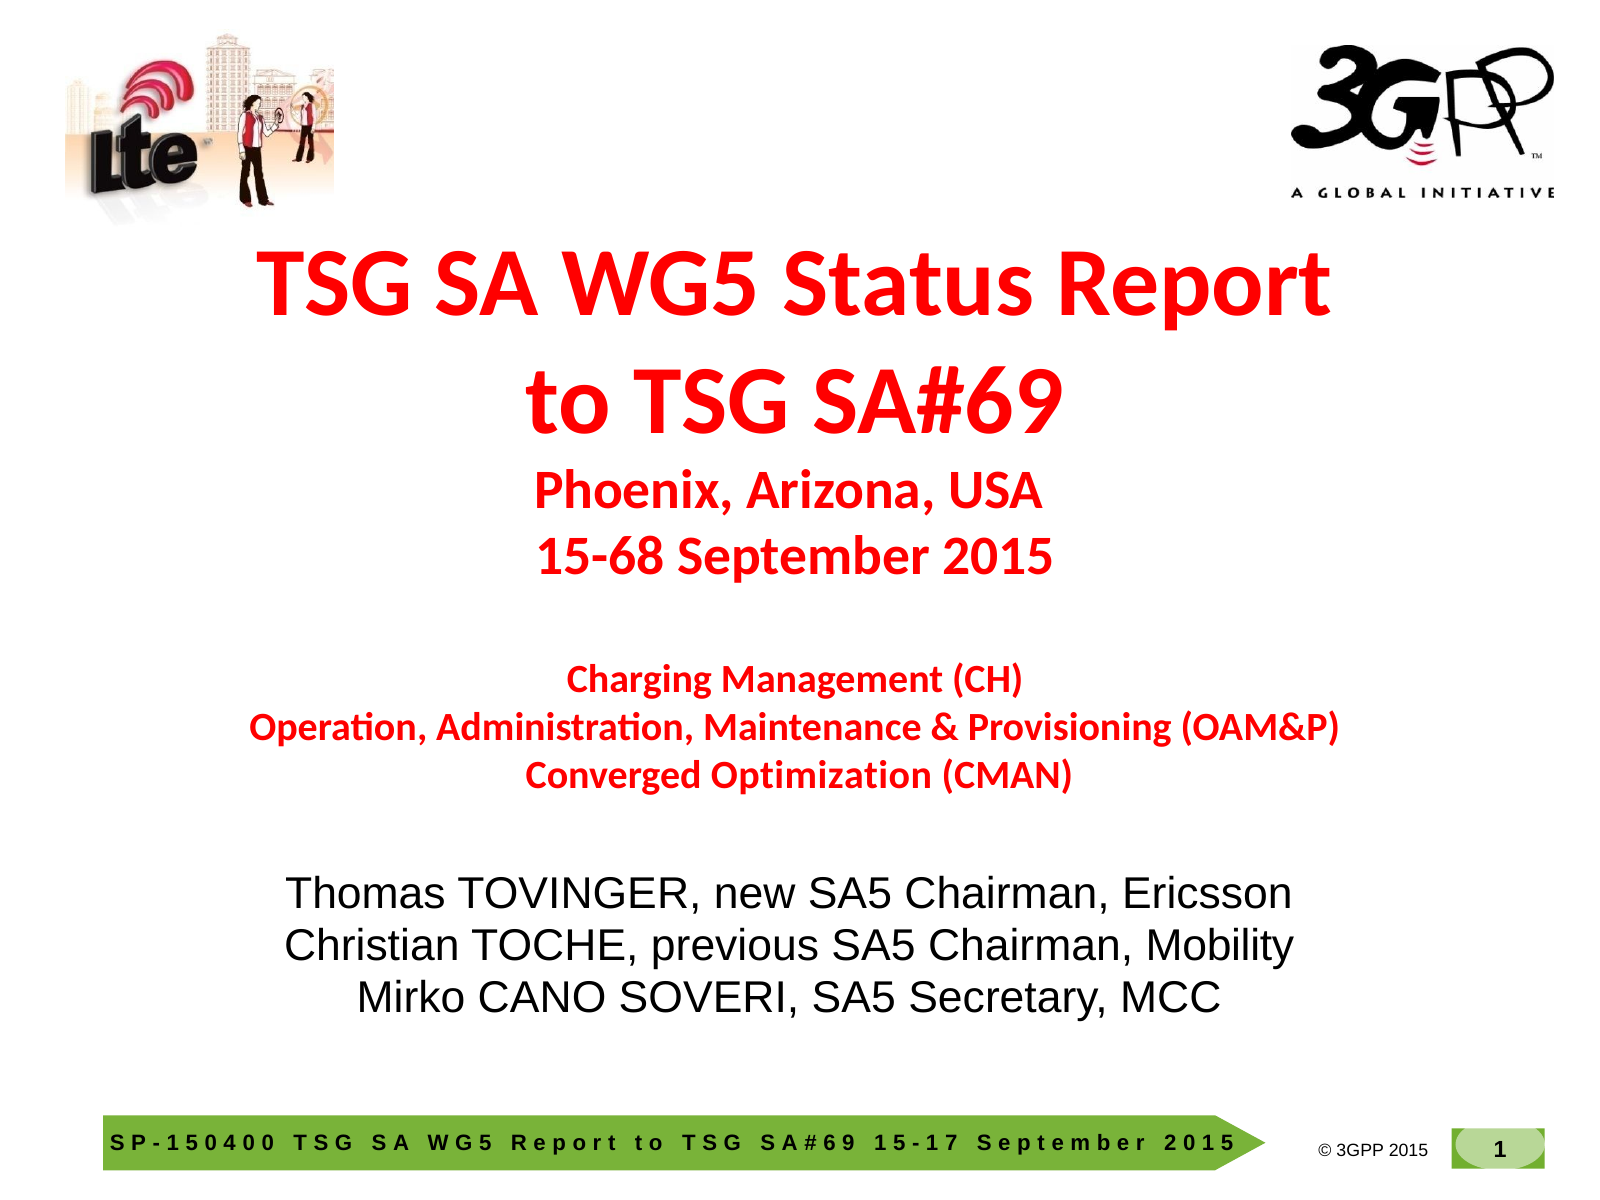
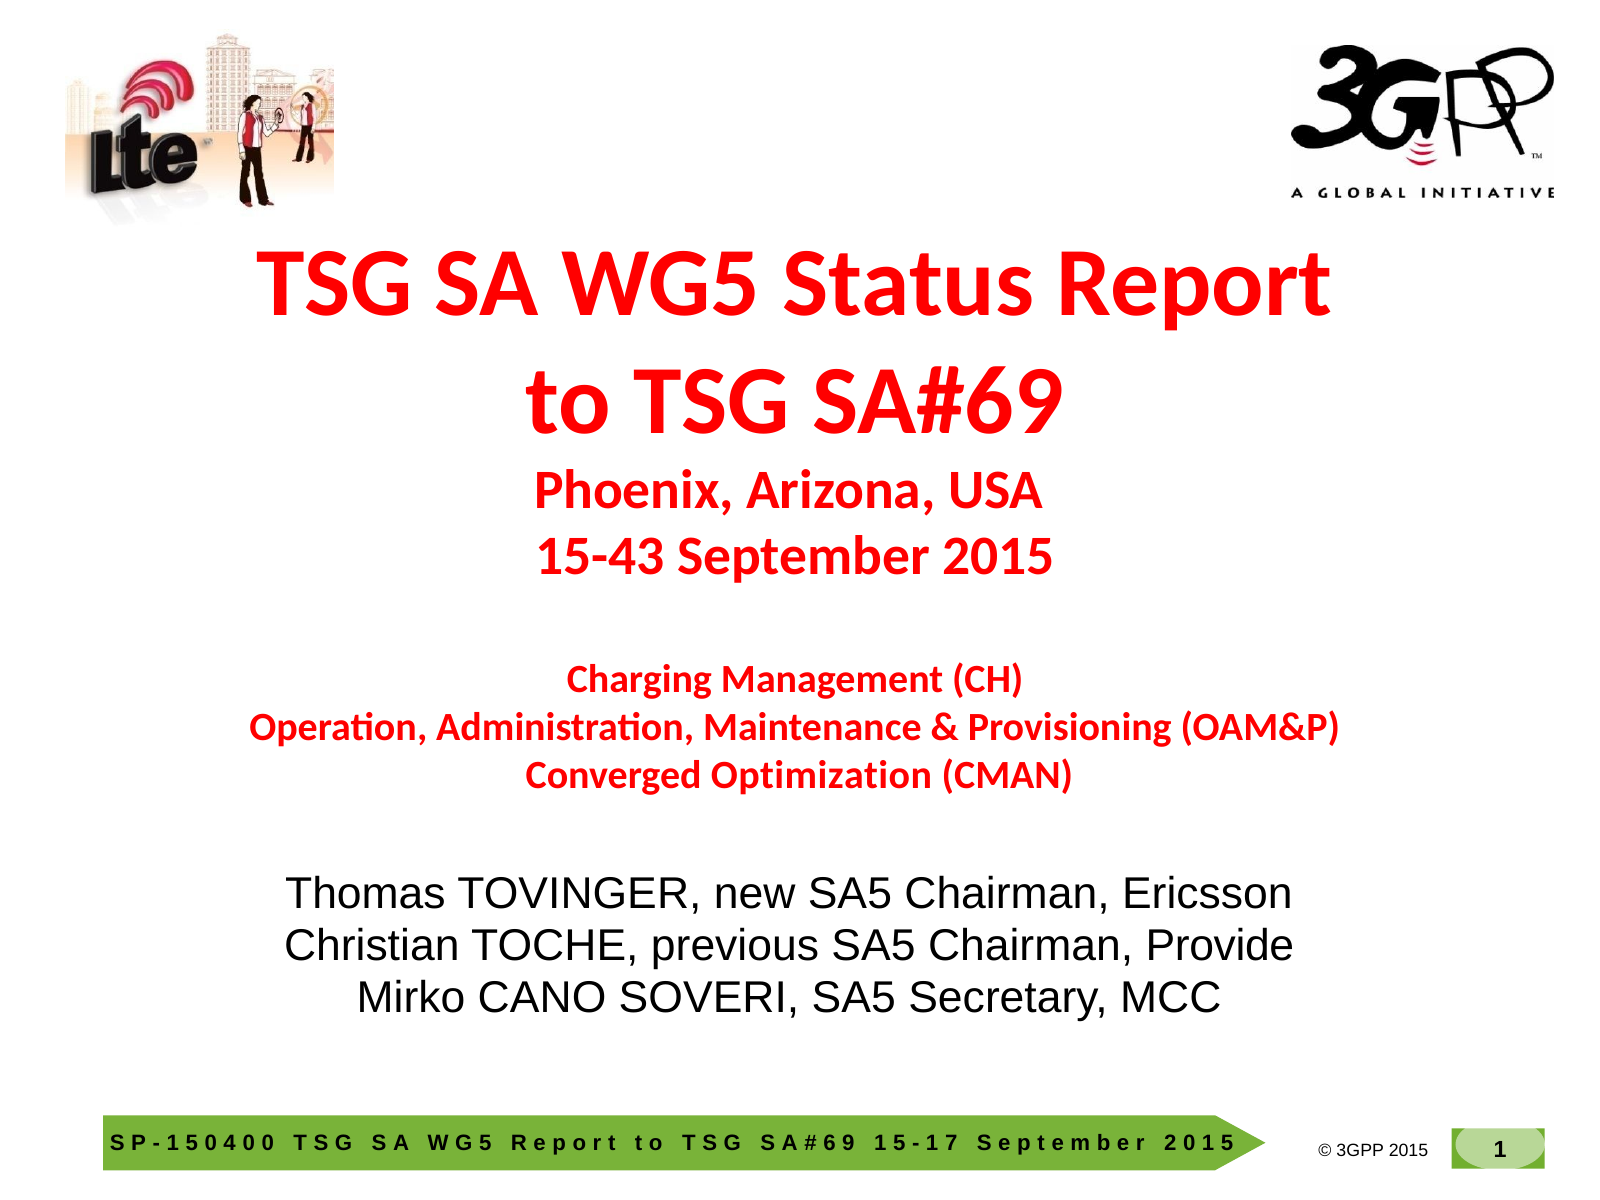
15-68: 15-68 -> 15-43 (600, 557)
Mobility: Mobility -> Provide (1220, 946)
